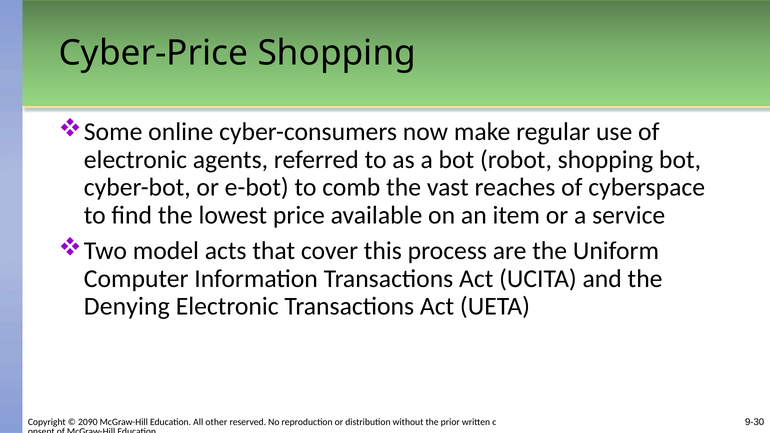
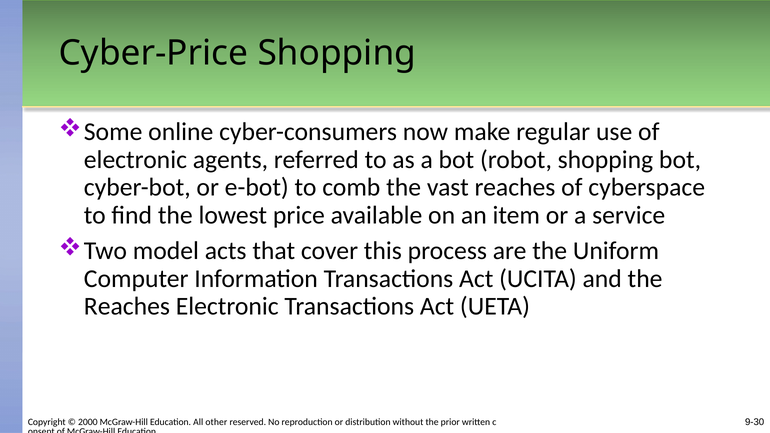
Denying: Denying -> Reaches (127, 306)
2090: 2090 -> 2000 (88, 422)
